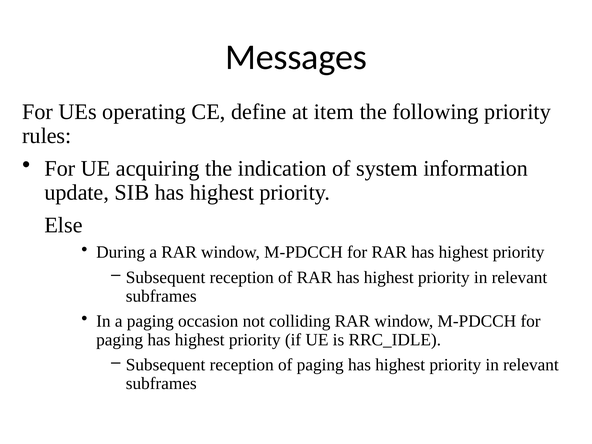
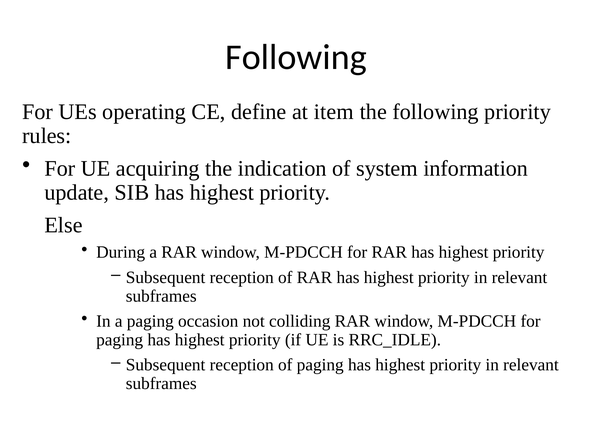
Messages: Messages -> Following (296, 57)
